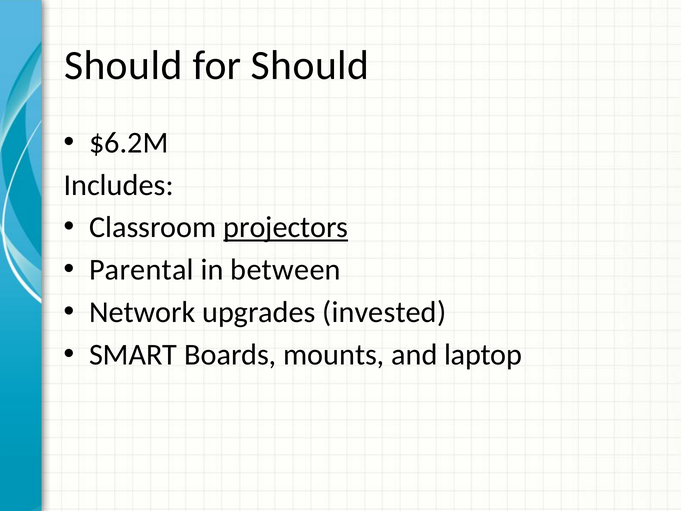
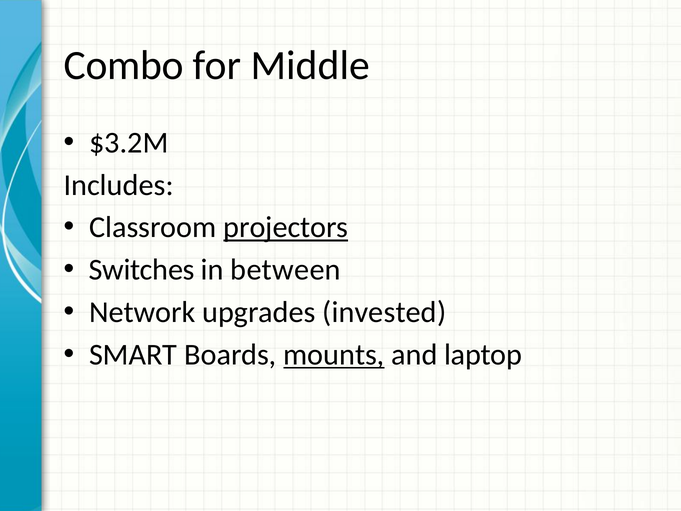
Should: Should -> Combo (124, 66)
for Should: Should -> Middle (310, 66)
$6.2M: $6.2M -> $3.2M (129, 143)
Parental: Parental -> Switches (142, 270)
mounts underline: none -> present (334, 355)
